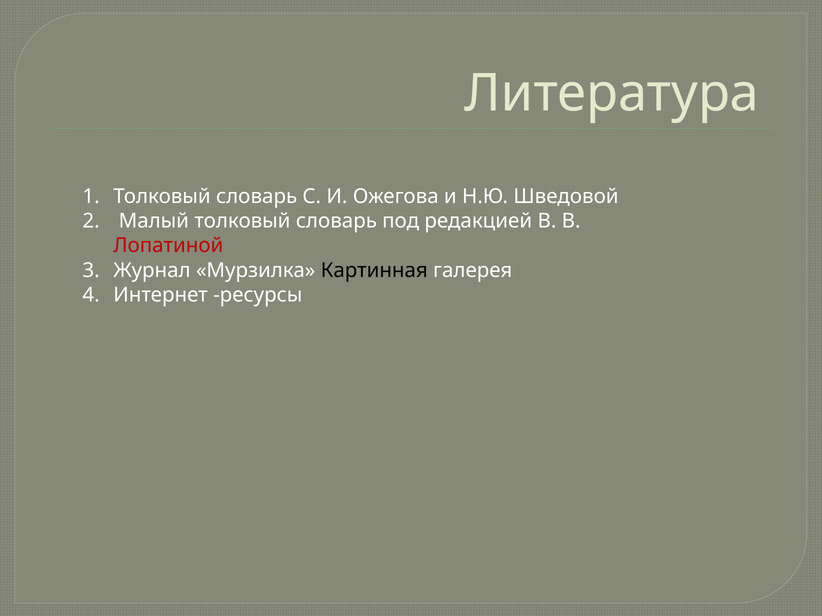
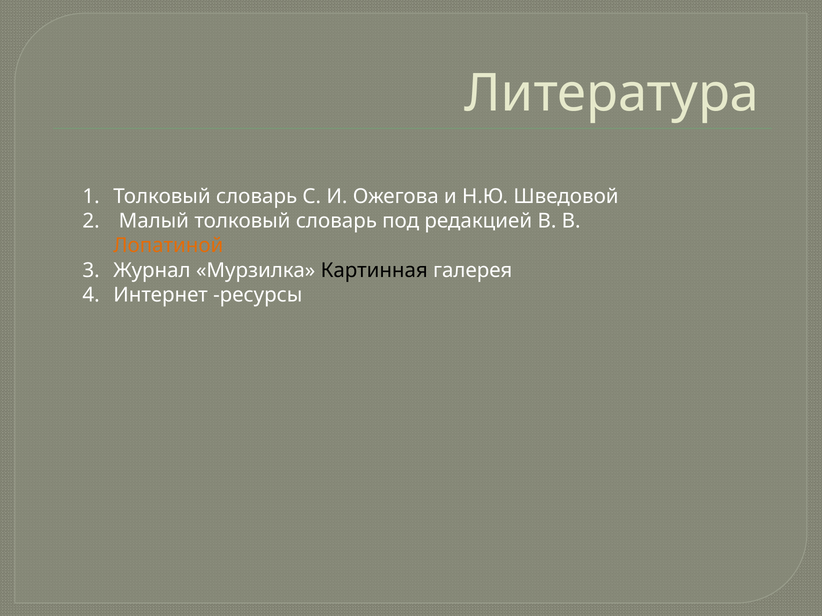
Лопатиной colour: red -> orange (168, 246)
